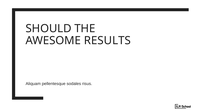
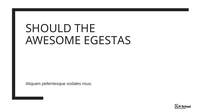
RESULTS: RESULTS -> EGESTAS (107, 41)
